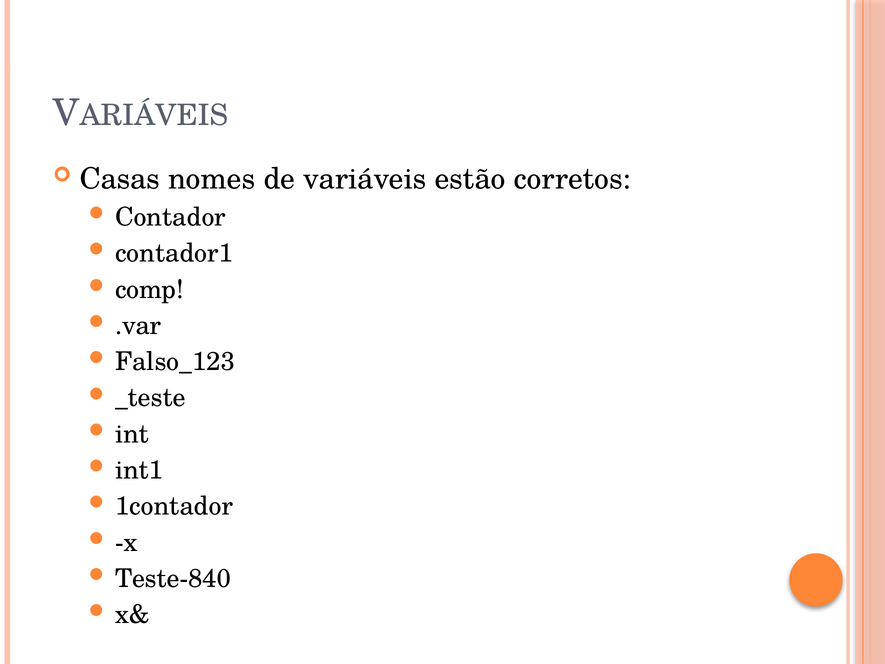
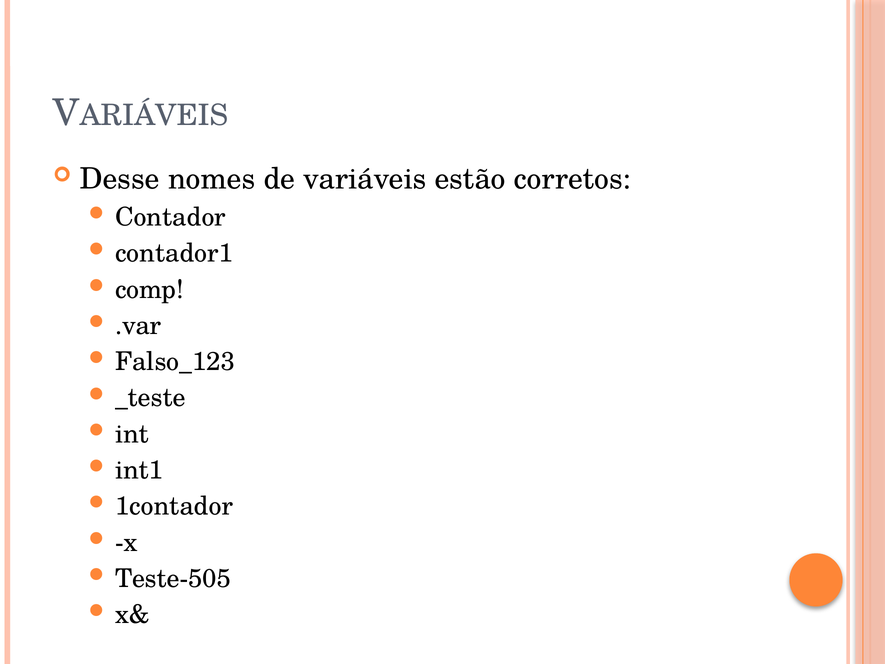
Casas: Casas -> Desse (120, 179)
Teste-840: Teste-840 -> Teste-505 (173, 578)
